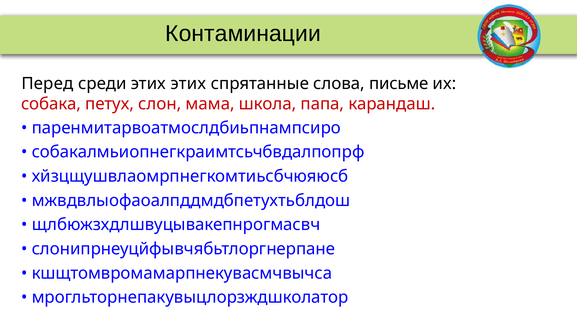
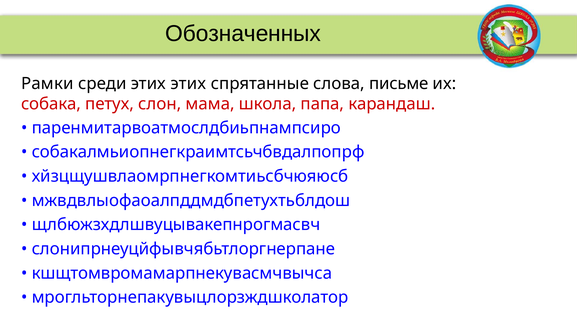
Контаминации: Контаминации -> Обозначенных (243, 34)
Перед: Перед -> Рамки (47, 83)
